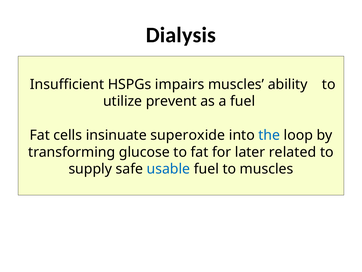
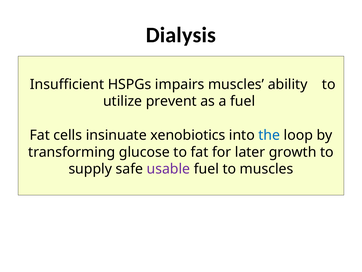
superoxide: superoxide -> xenobiotics (188, 135)
related: related -> growth (293, 152)
usable colour: blue -> purple (168, 169)
